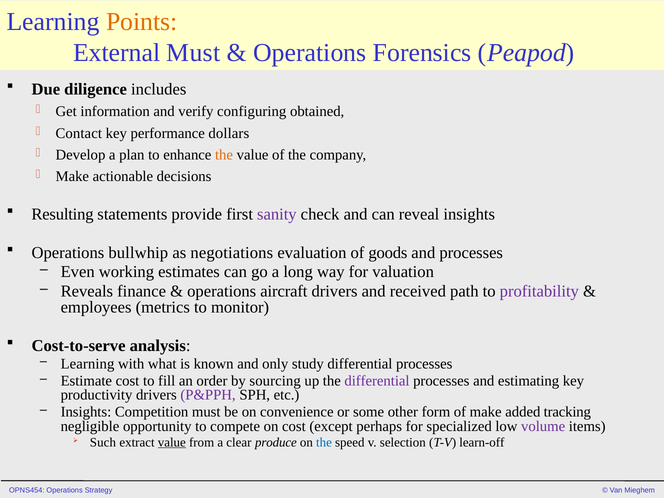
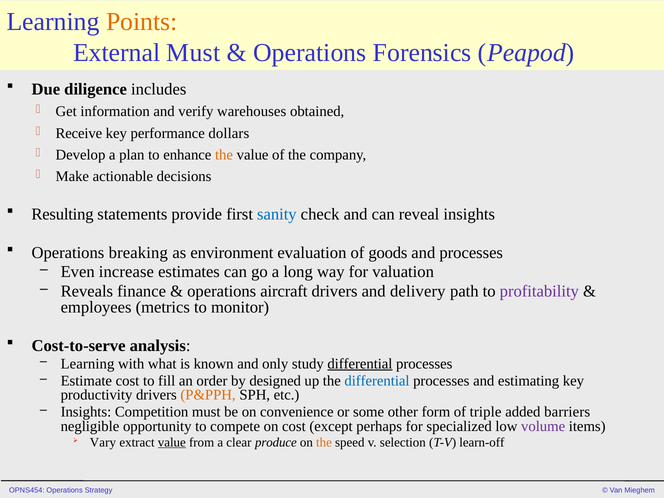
configuring: configuring -> warehouses (252, 112)
Contact: Contact -> Receive (79, 133)
sanity colour: purple -> blue (277, 214)
bullwhip: bullwhip -> breaking (138, 253)
negotiations: negotiations -> environment (232, 253)
working: working -> increase (126, 272)
received: received -> delivery (418, 291)
differential underline: none -> present (360, 364)
sourcing: sourcing -> designed (275, 381)
differential colour: purple -> blue (377, 381)
P&PPH colour: purple -> orange (208, 395)
of make: make -> triple (486, 412)
tracking: tracking -> barriers (567, 412)
Such: Such -> Vary (103, 442)
the colour: blue -> orange (324, 442)
